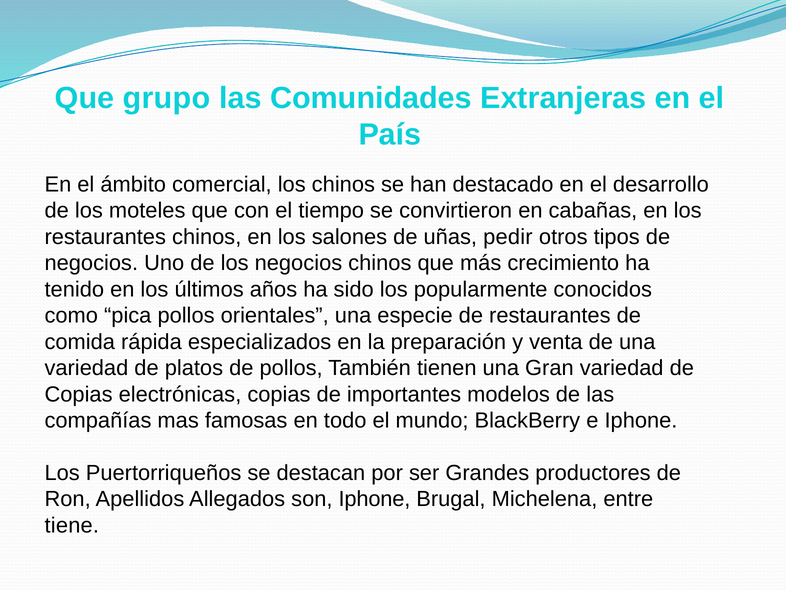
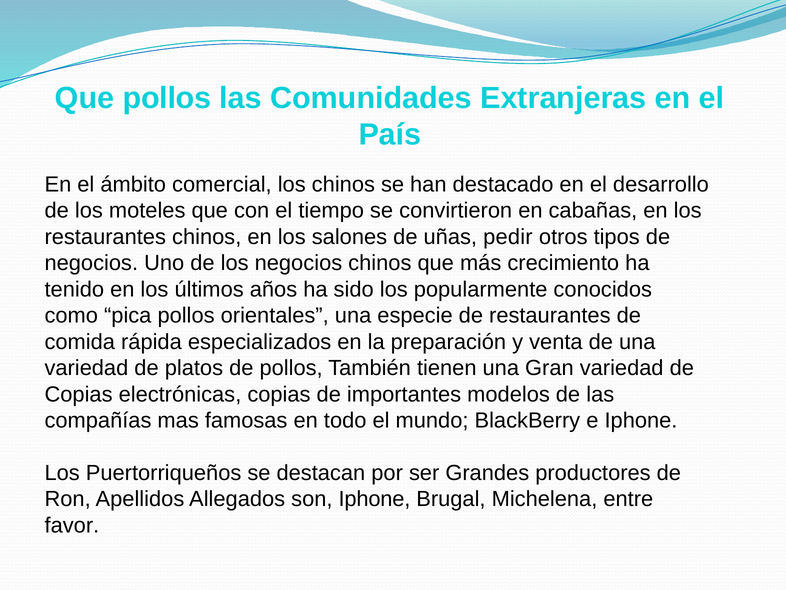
Que grupo: grupo -> pollos (167, 98)
tiene: tiene -> favor (72, 525)
